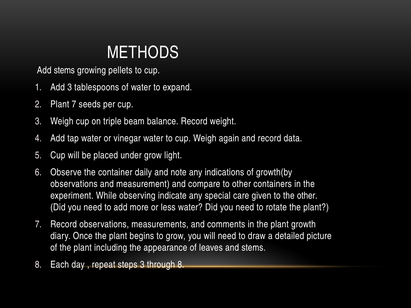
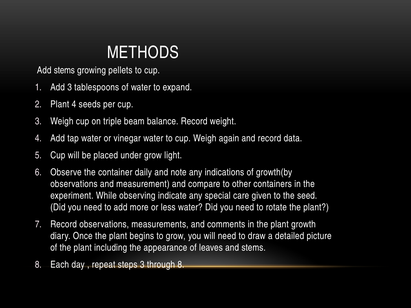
7: 7 -> 4 (74, 104)
the other: other -> seed (307, 196)
